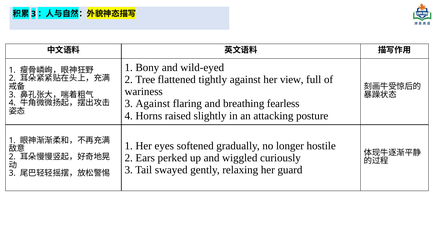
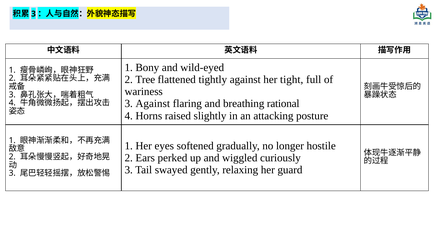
view: view -> tight (292, 79)
fearless: fearless -> rational (283, 104)
